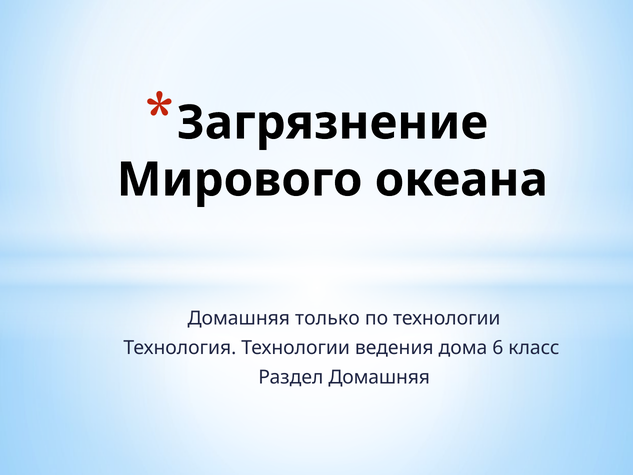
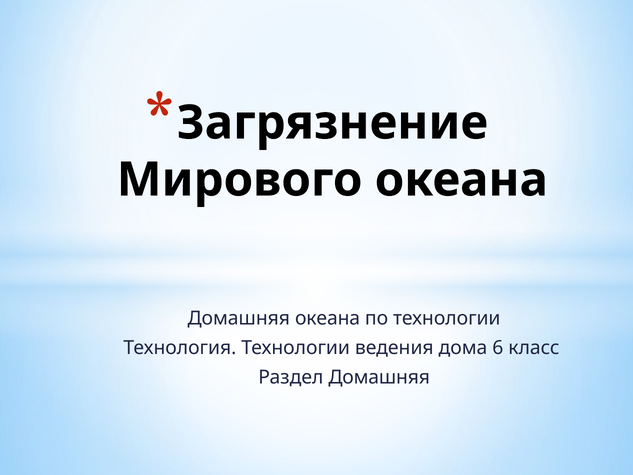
Домашняя только: только -> океана (328, 318)
